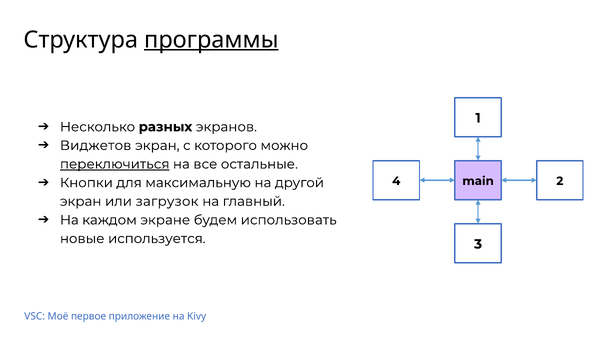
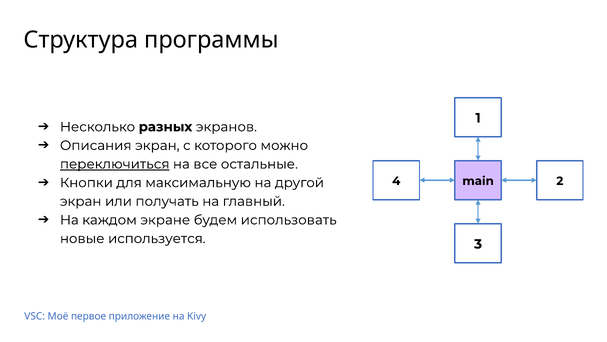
программы underline: present -> none (211, 40)
Виджетов: Виджетов -> Описания (96, 145)
загрузок: загрузок -> получать (167, 201)
